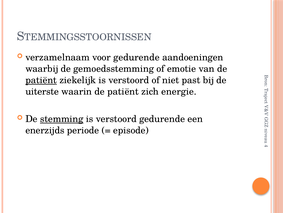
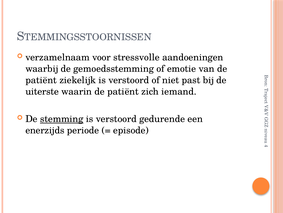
voor gedurende: gedurende -> stressvolle (136, 57)
patiënt underline: present -> none (41, 80)
energie: energie -> iemand (179, 91)
